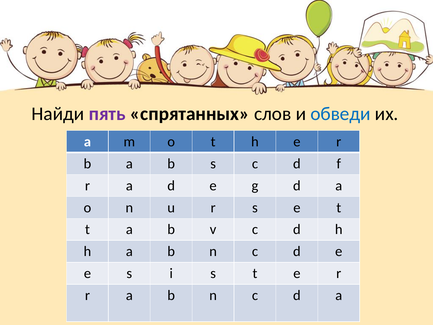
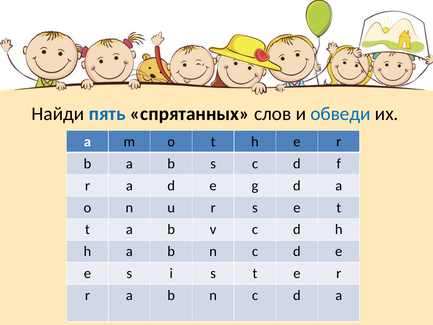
пять colour: purple -> blue (107, 114)
